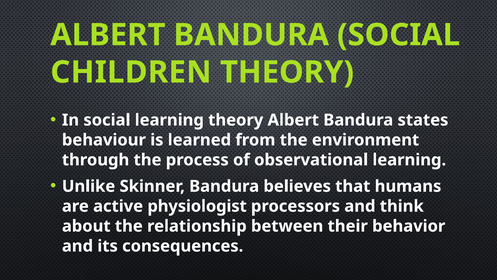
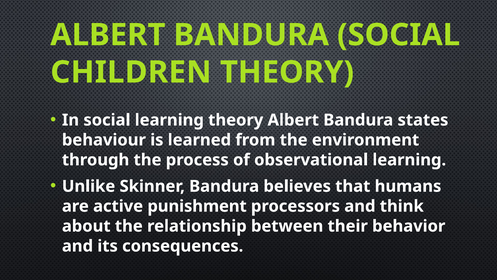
physiologist: physiologist -> punishment (197, 206)
